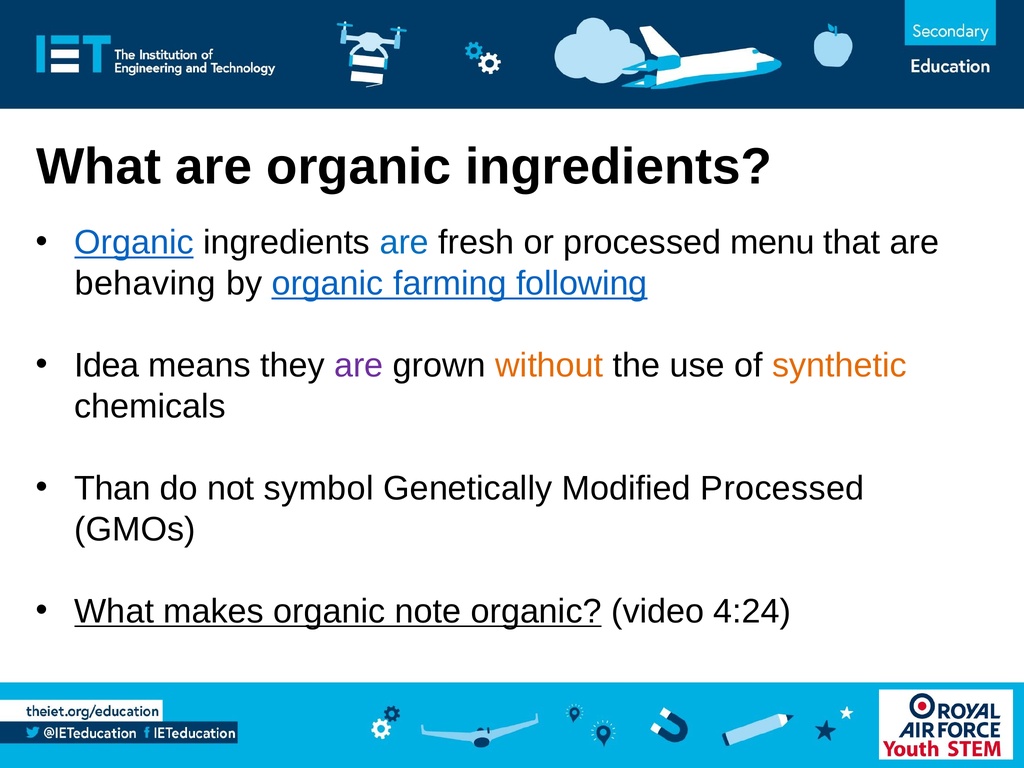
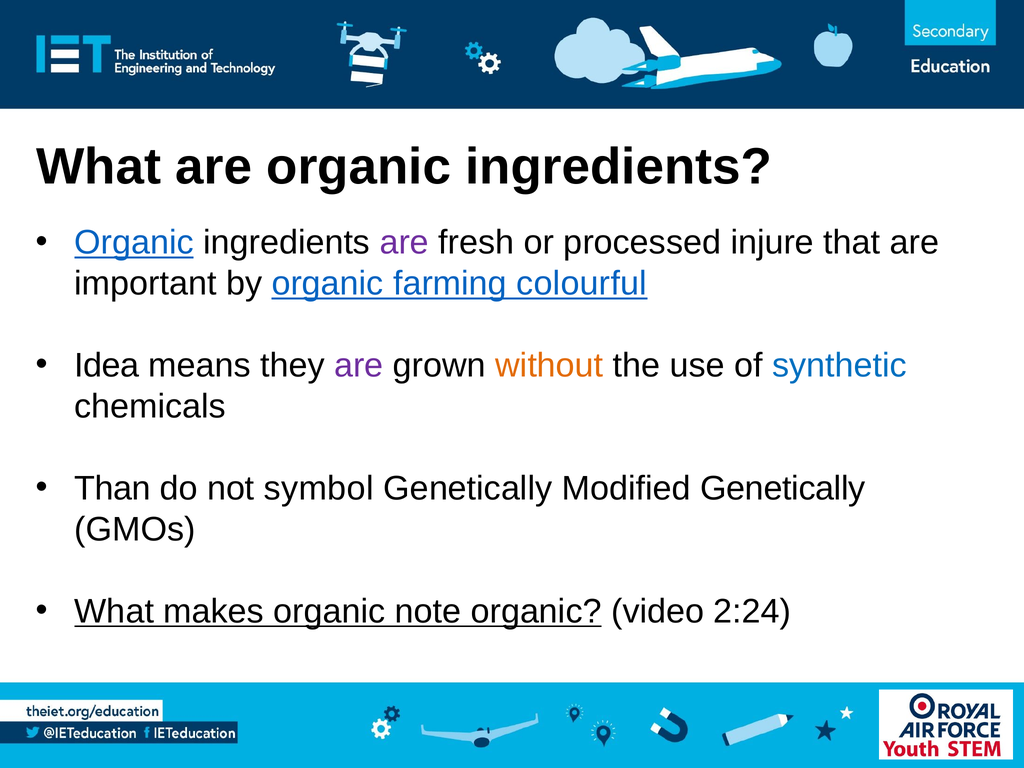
are colour: blue -> purple (404, 243)
menu: menu -> injure (772, 243)
behaving: behaving -> important (145, 284)
following: following -> colourful (582, 284)
synthetic colour: orange -> blue (840, 366)
Modified Processed: Processed -> Genetically (783, 488)
4:24: 4:24 -> 2:24 (752, 611)
